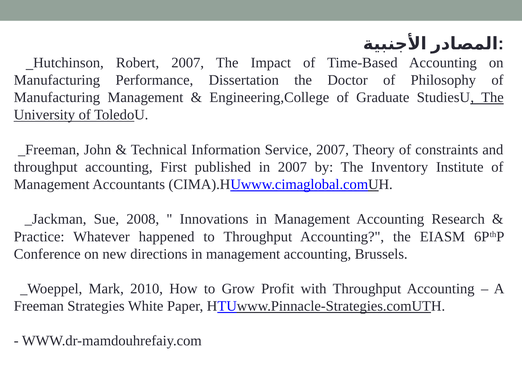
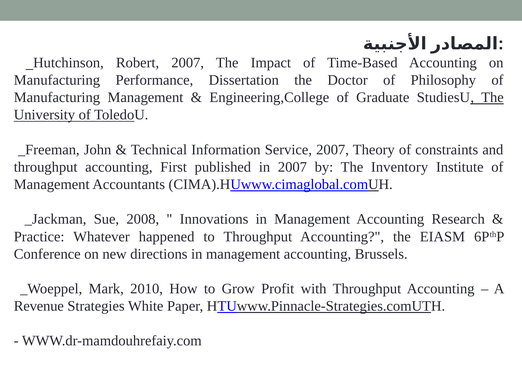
Freeman: Freeman -> Revenue (39, 307)
